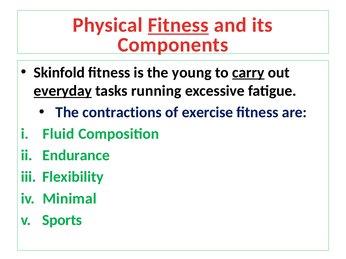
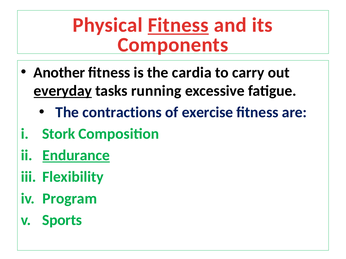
Skinfold: Skinfold -> Another (59, 73)
young: young -> cardia (192, 73)
carry underline: present -> none (248, 73)
Fluid: Fluid -> Stork (59, 134)
Endurance underline: none -> present (76, 156)
Minimal: Minimal -> Program (70, 199)
